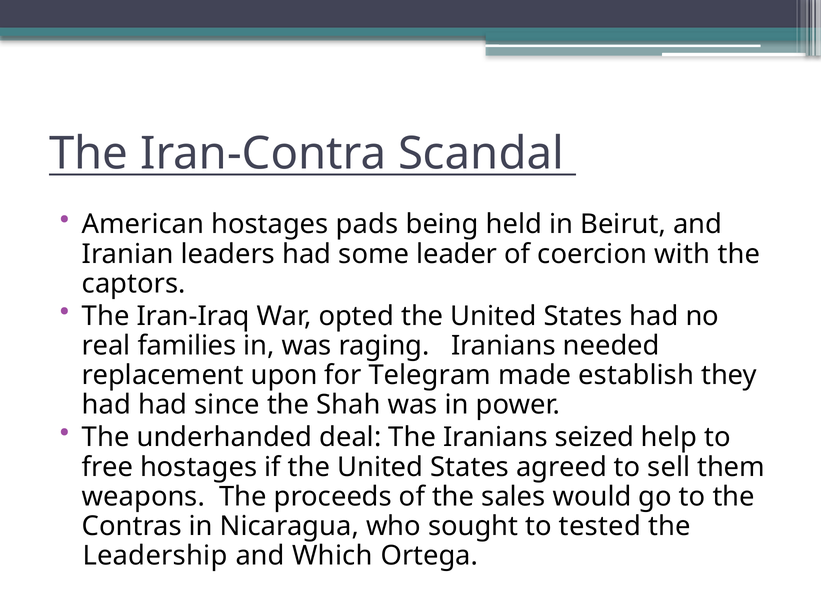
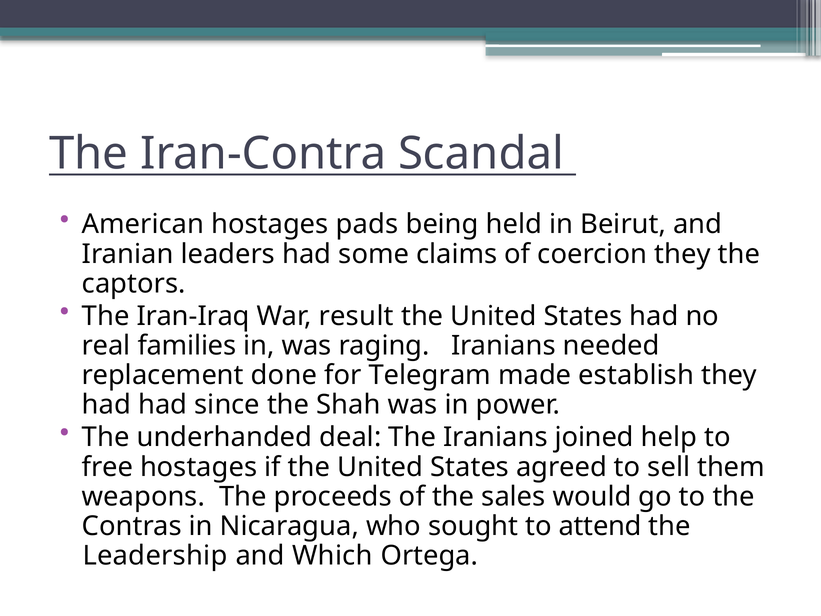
leader: leader -> claims (457, 254)
coercion with: with -> they (682, 254)
opted: opted -> result (356, 316)
upon: upon -> done (284, 375)
seized: seized -> joined (594, 437)
tested: tested -> attend (600, 526)
